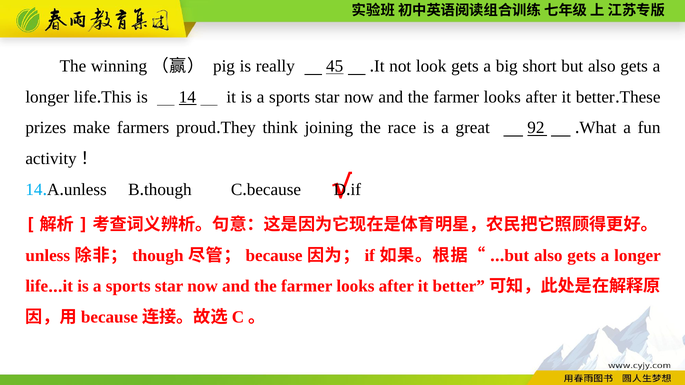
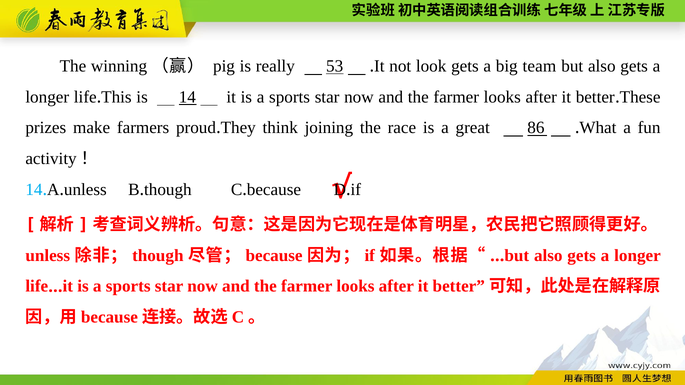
45: 45 -> 53 (335, 66)
short: short -> team (539, 66)
92: 92 -> 86 (536, 128)
